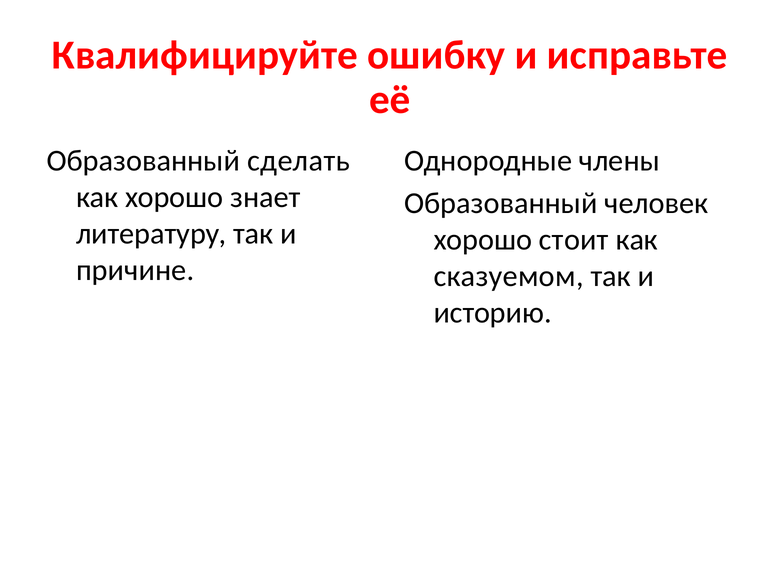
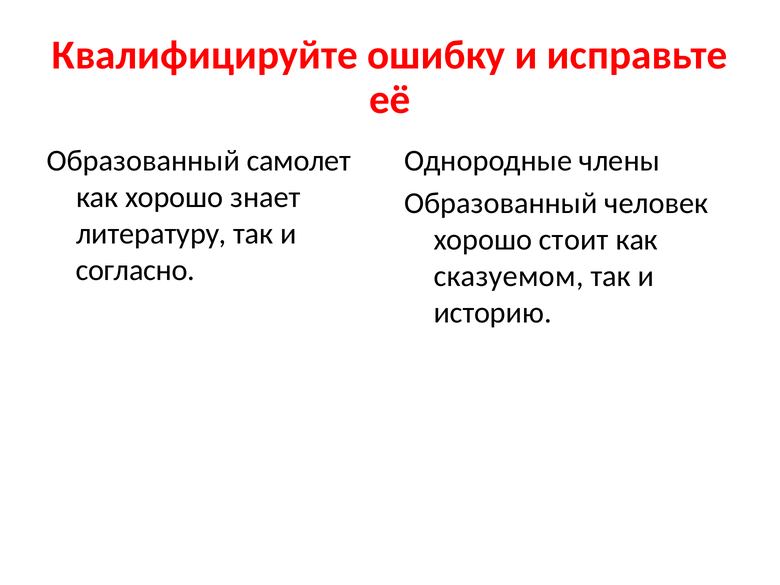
сделать: сделать -> самолет (299, 161)
причине: причине -> согласно (135, 270)
